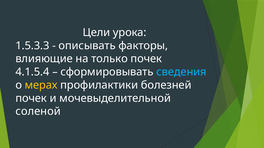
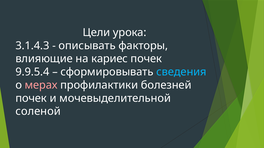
1.5.3.3: 1.5.3.3 -> 3.1.4.3 (32, 46)
только: только -> кариес (110, 59)
4.1.5.4: 4.1.5.4 -> 9.9.5.4 (32, 72)
мерах colour: yellow -> pink (41, 85)
